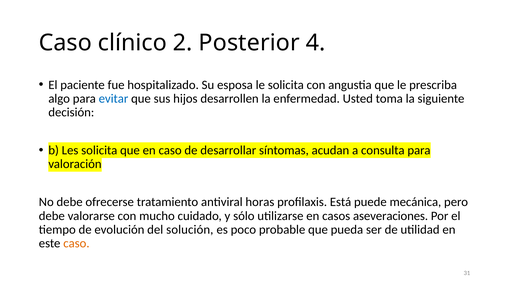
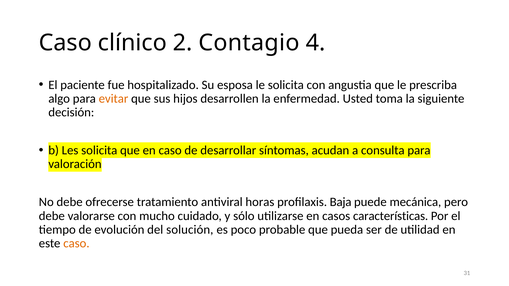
Posterior: Posterior -> Contagio (249, 43)
evitar colour: blue -> orange (113, 99)
Está: Está -> Baja (341, 202)
aseveraciones: aseveraciones -> características (391, 216)
